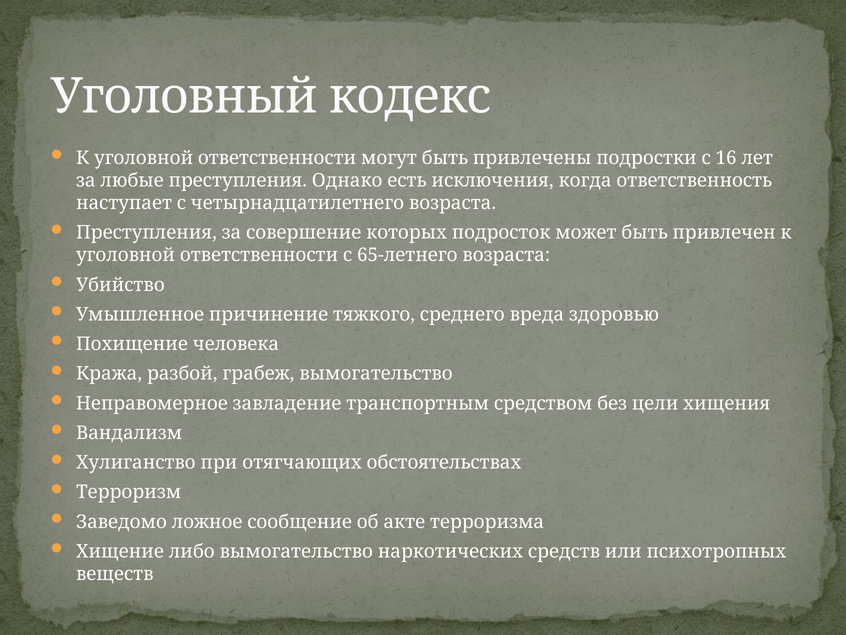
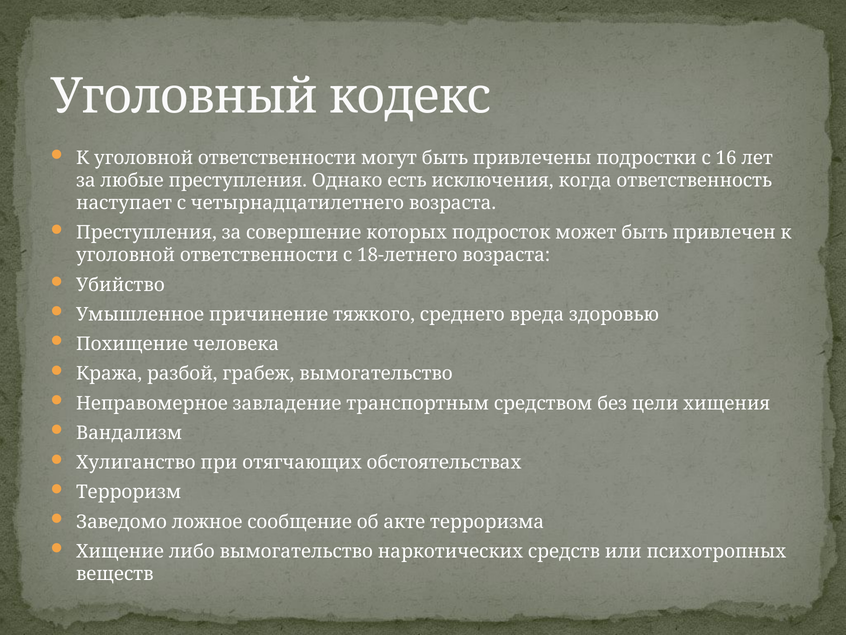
65-летнего: 65-летнего -> 18-летнего (407, 255)
